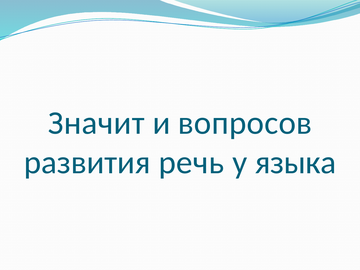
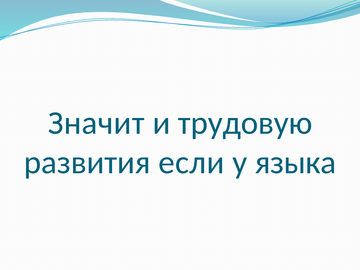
вопросов: вопросов -> трудовую (245, 123)
речь: речь -> если (191, 162)
